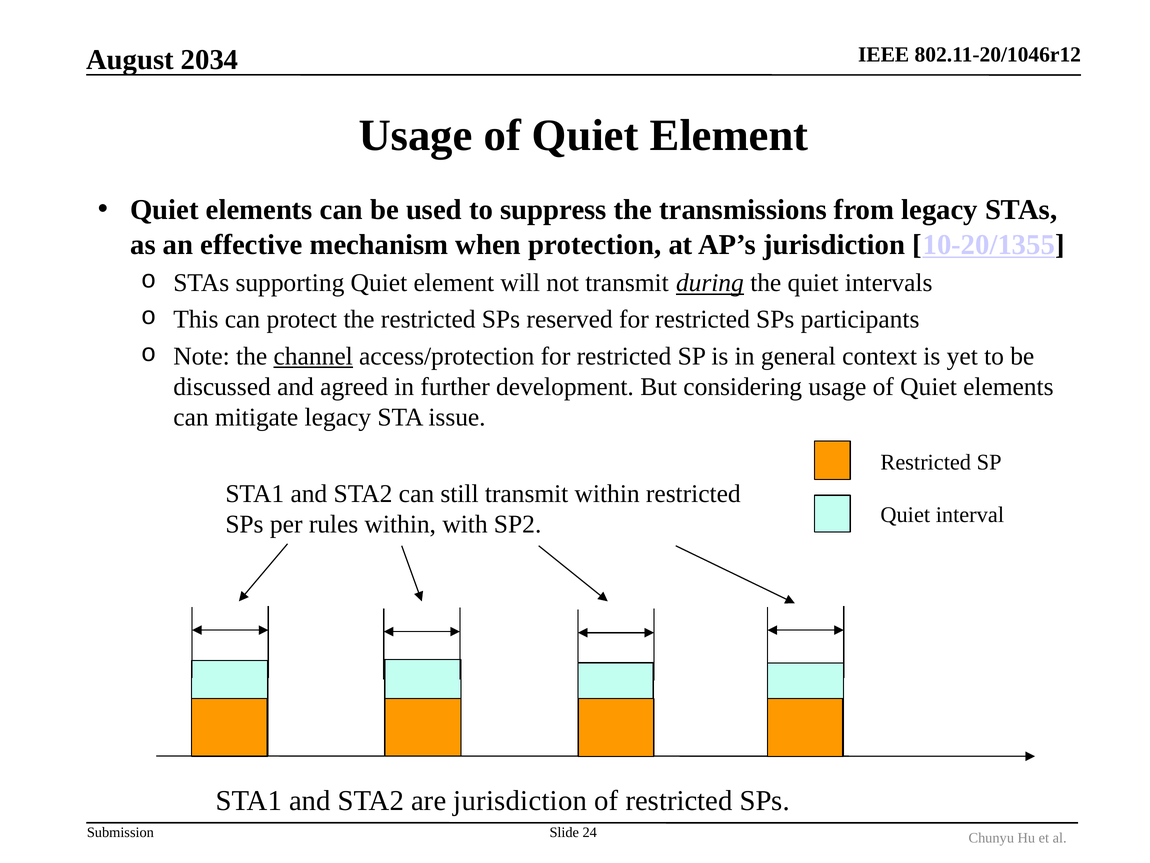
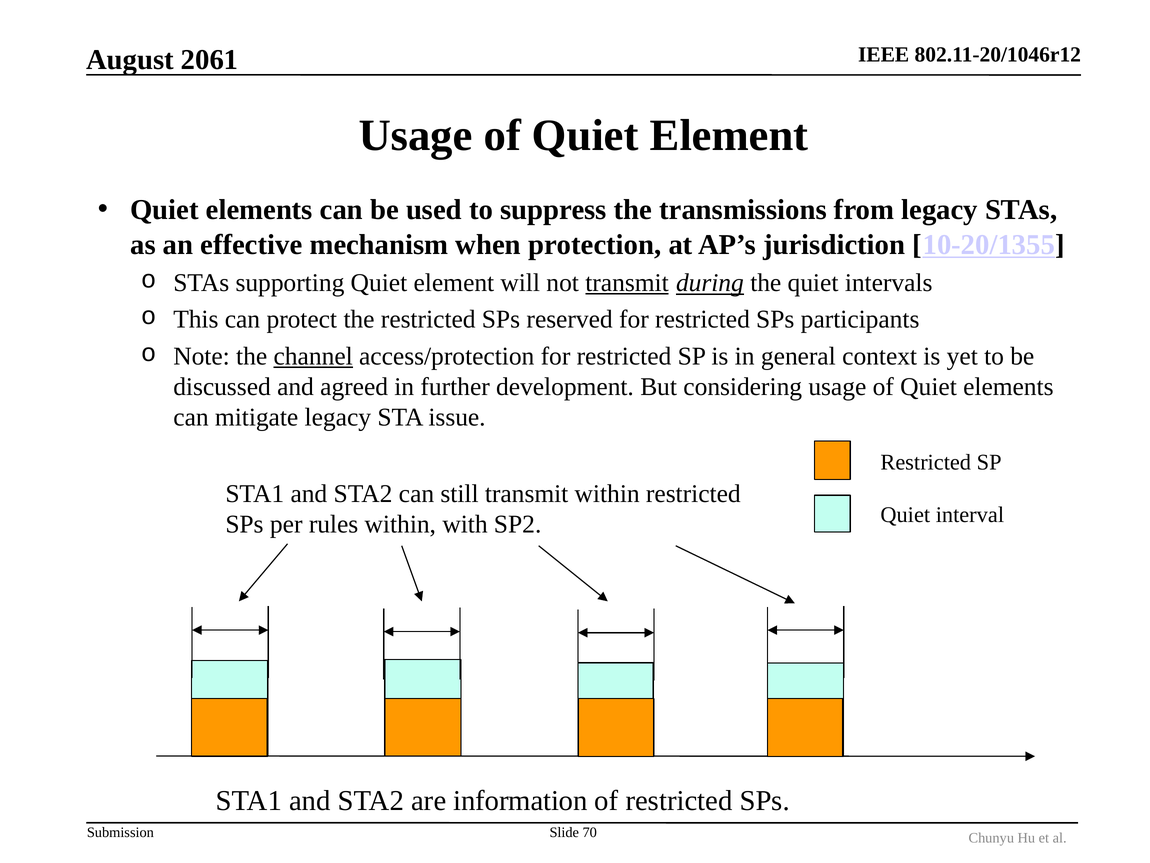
2034: 2034 -> 2061 (210, 60)
transmit underline: none -> present (627, 283)
are jurisdiction: jurisdiction -> information (520, 800)
24: 24 -> 70 (590, 832)
